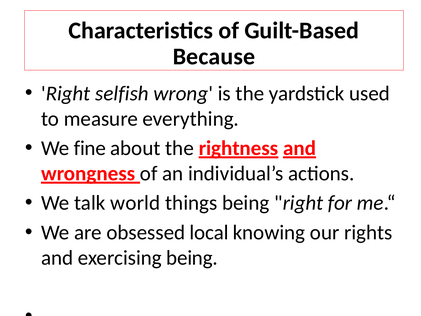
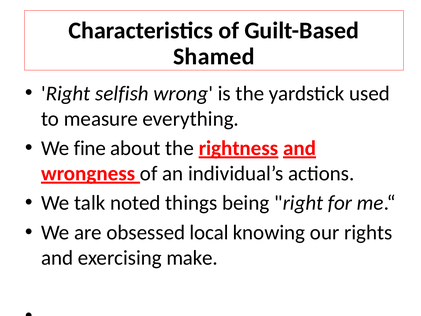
Because: Because -> Shamed (214, 56)
world: world -> noted (135, 203)
exercising being: being -> make (192, 258)
